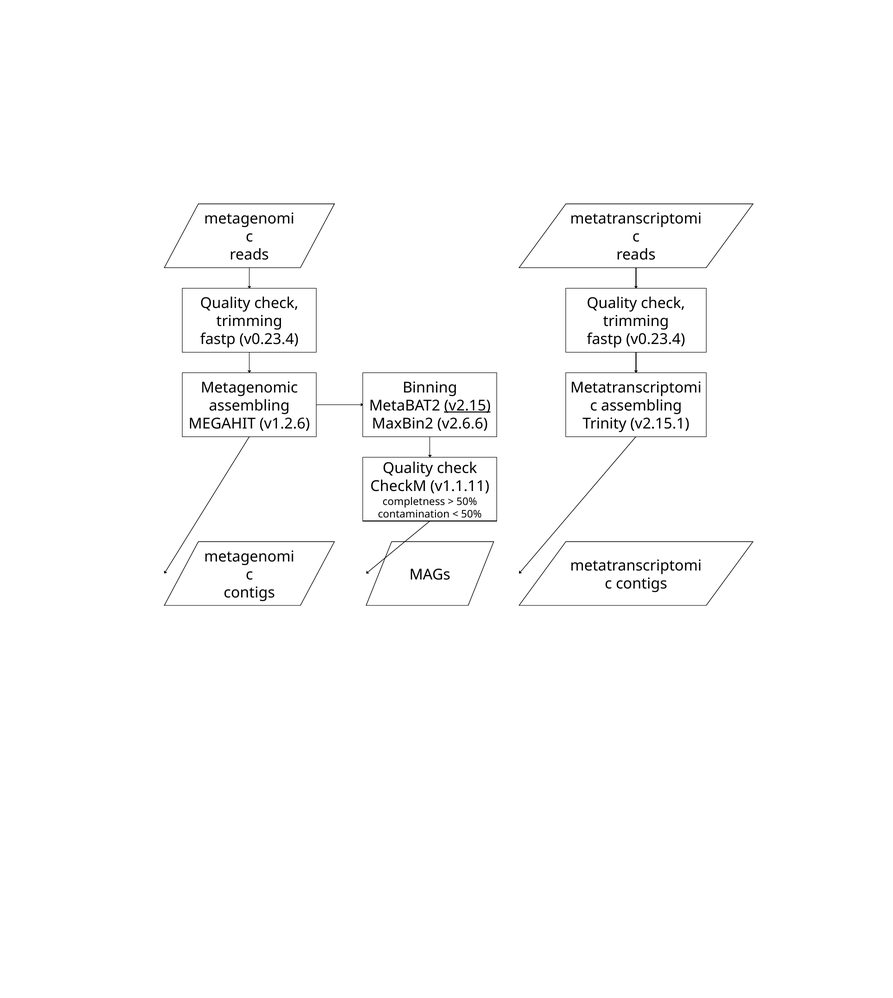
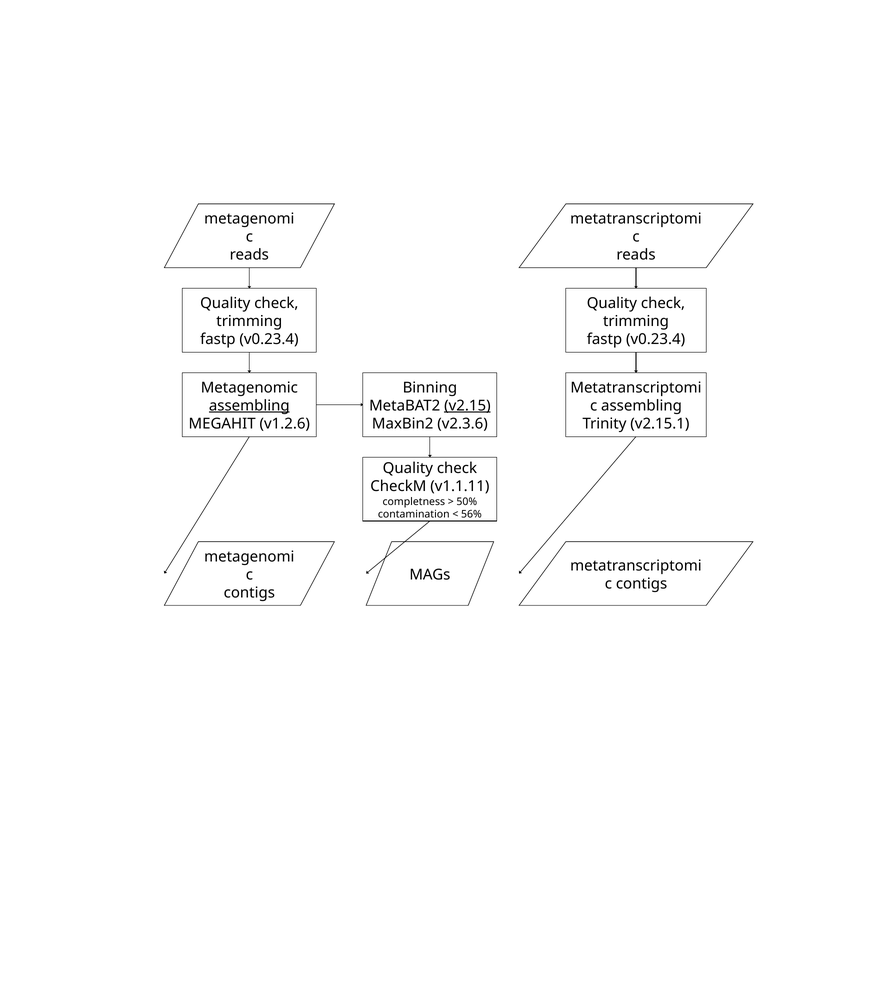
assembling underline: none -> present (249, 406)
v2.6.6: v2.6.6 -> v2.3.6 (463, 424)
50%: 50% -> 56% (471, 514)
